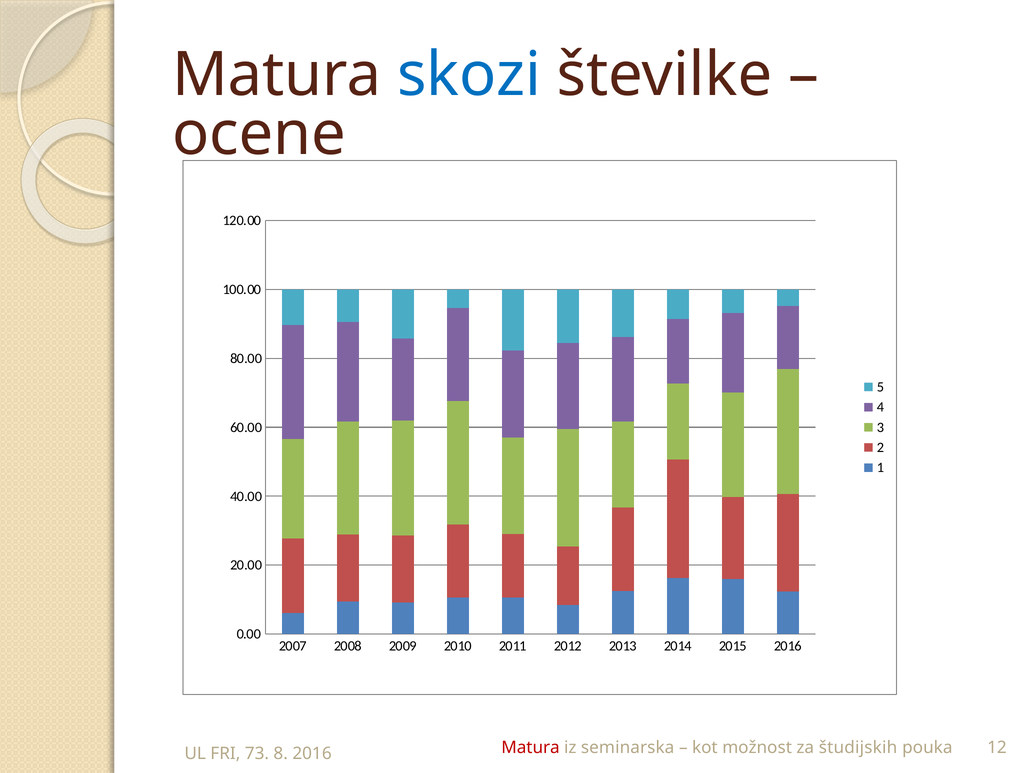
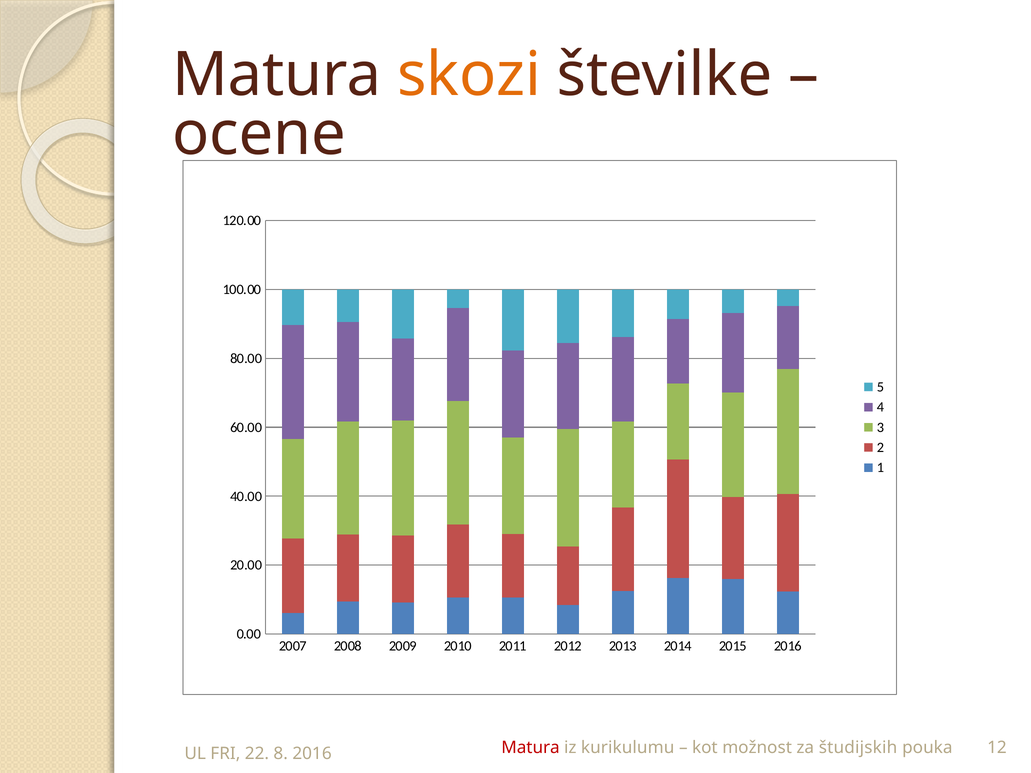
skozi colour: blue -> orange (469, 75)
seminarska: seminarska -> kurikulumu (628, 748)
73: 73 -> 22 (257, 754)
